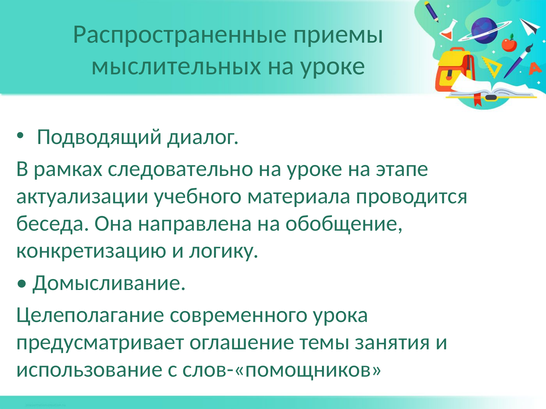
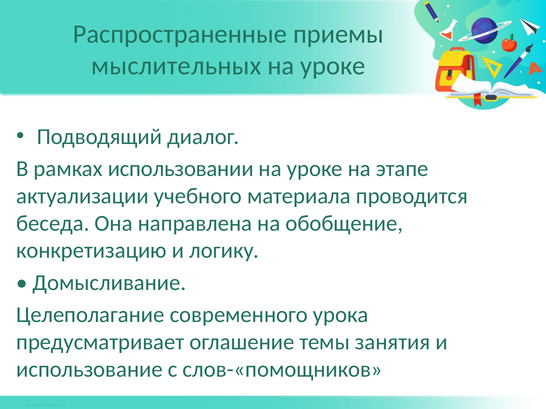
следовательно: следовательно -> использовании (181, 169)
